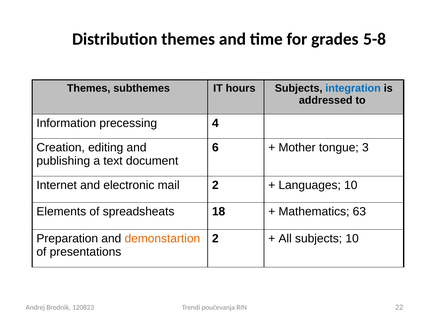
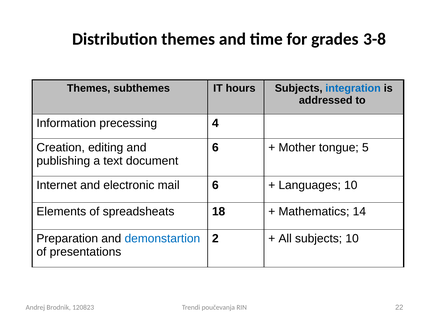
5-8: 5-8 -> 3-8 (375, 39)
3: 3 -> 5 (365, 147)
mail 2: 2 -> 6 (215, 185)
63: 63 -> 14 (359, 211)
demonstartion colour: orange -> blue (162, 238)
